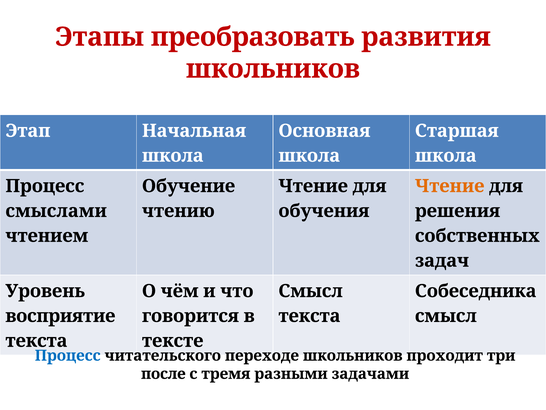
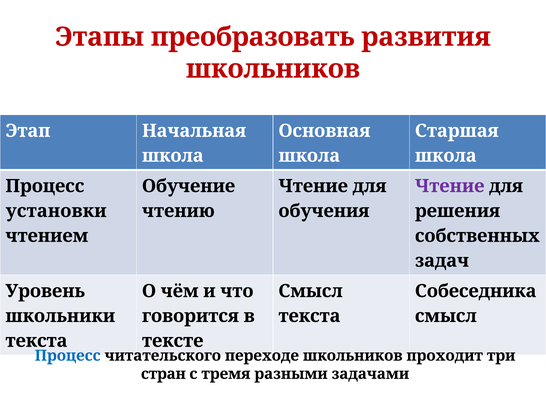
Чтение colour: orange -> purple (450, 186)
смыслами: смыслами -> установки (56, 211)
восприятие: восприятие -> школьники (60, 316)
после: после -> стран (163, 373)
